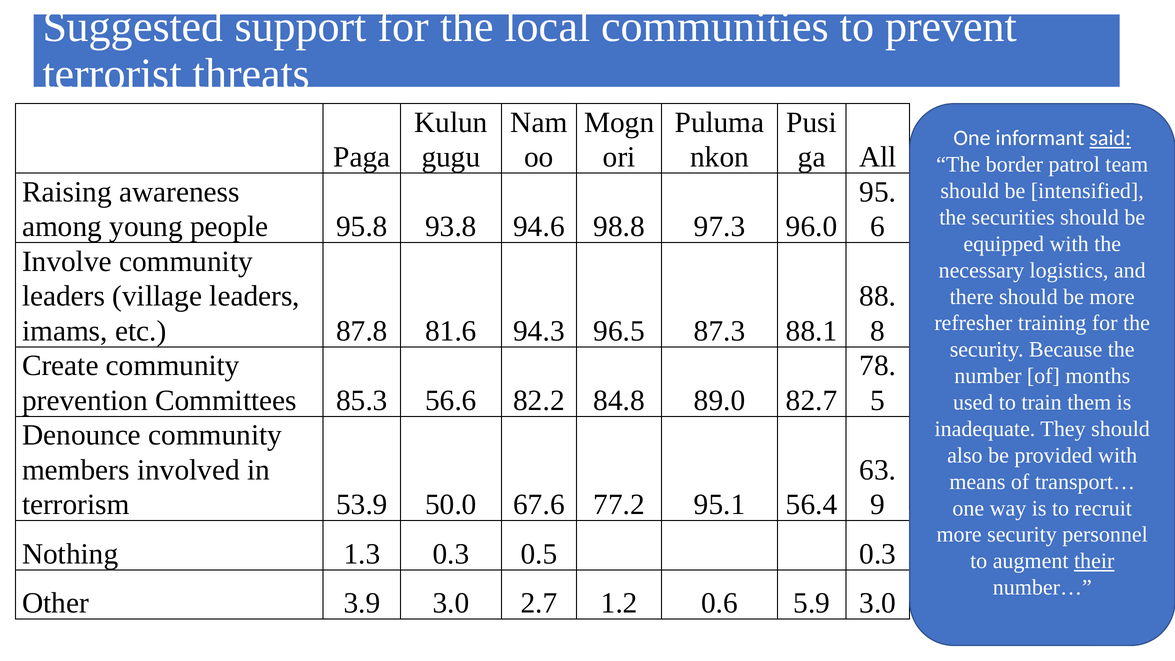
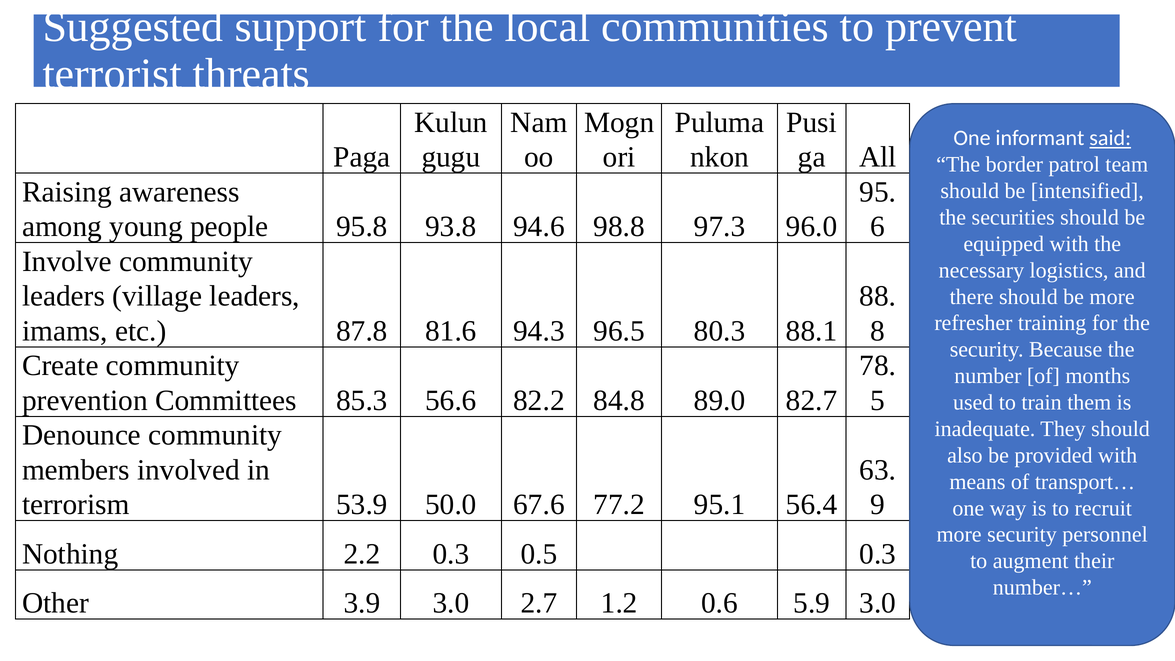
87.3: 87.3 -> 80.3 (720, 331)
1.3: 1.3 -> 2.2 (362, 554)
their underline: present -> none (1094, 561)
